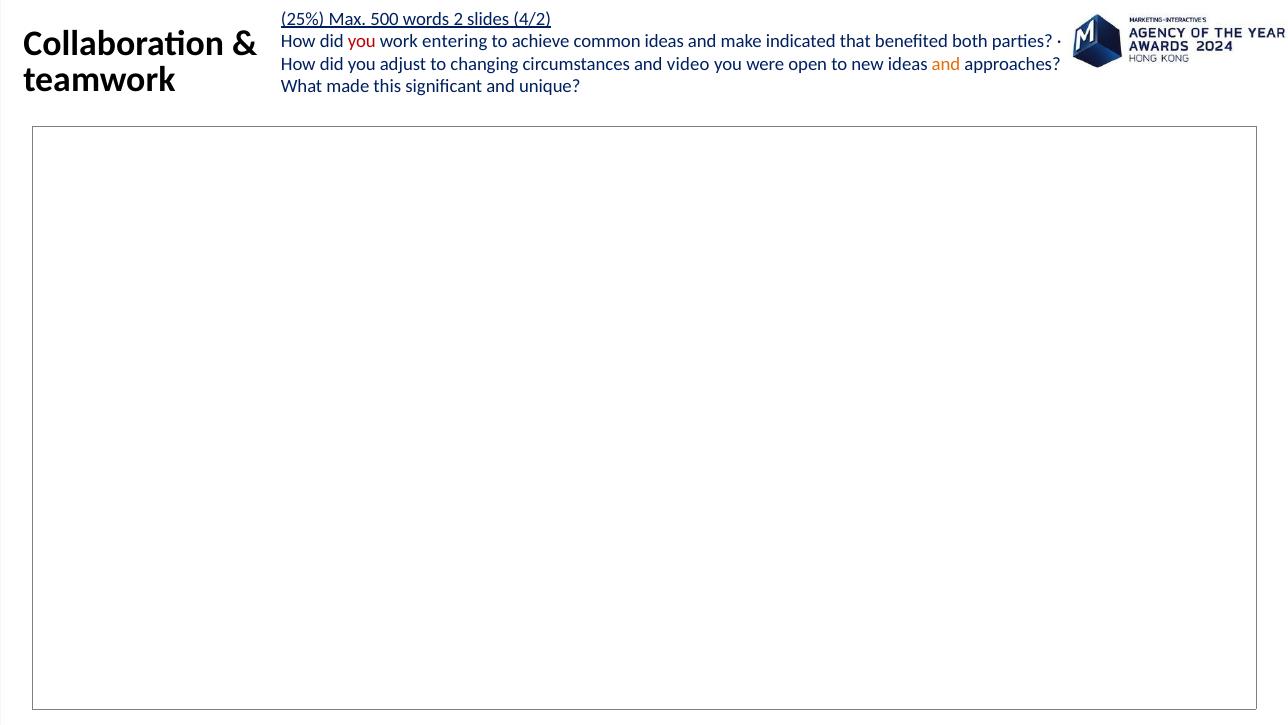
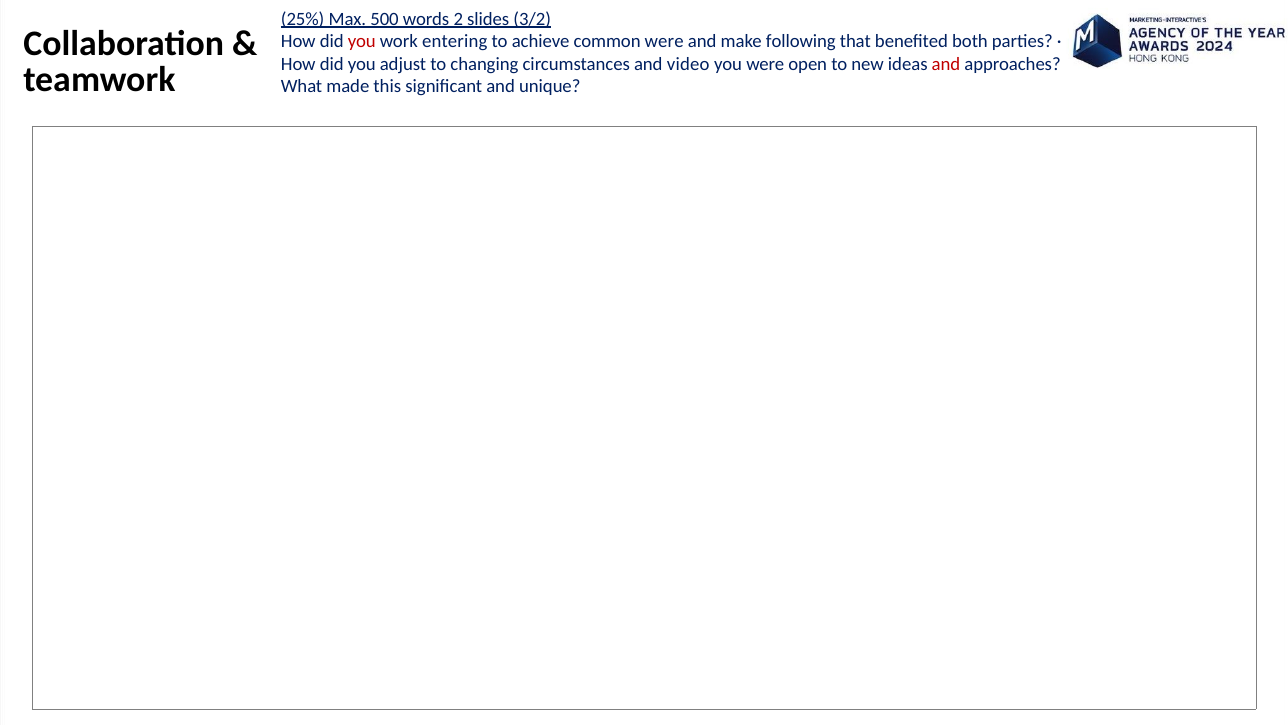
4/2: 4/2 -> 3/2 (532, 19)
common ideas: ideas -> were (664, 41)
indicated: indicated -> following (801, 41)
and colour: orange -> red (946, 64)
